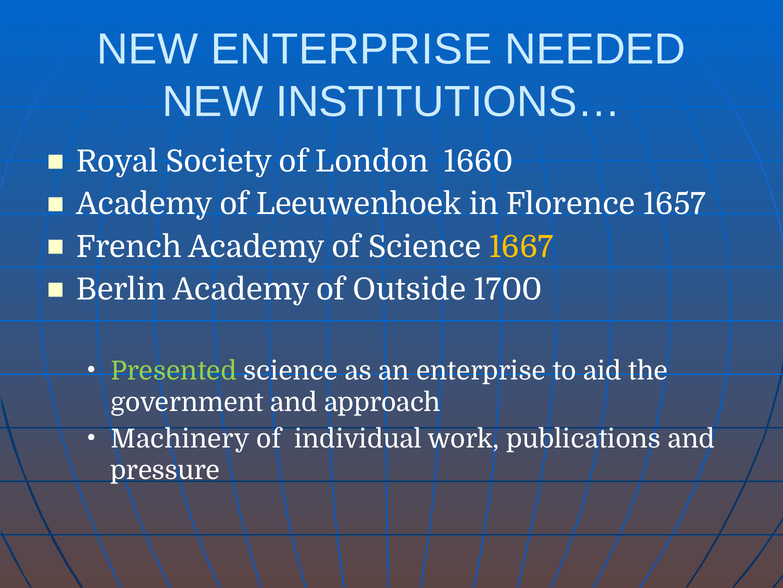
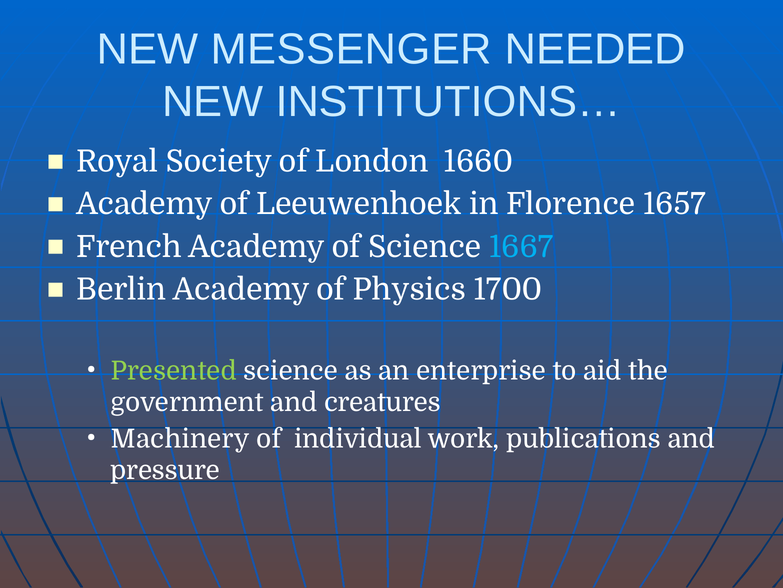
NEW ENTERPRISE: ENTERPRISE -> MESSENGER (351, 50)
1667 colour: yellow -> light blue (521, 247)
Outside: Outside -> Physics (409, 289)
approach: approach -> creatures (382, 402)
